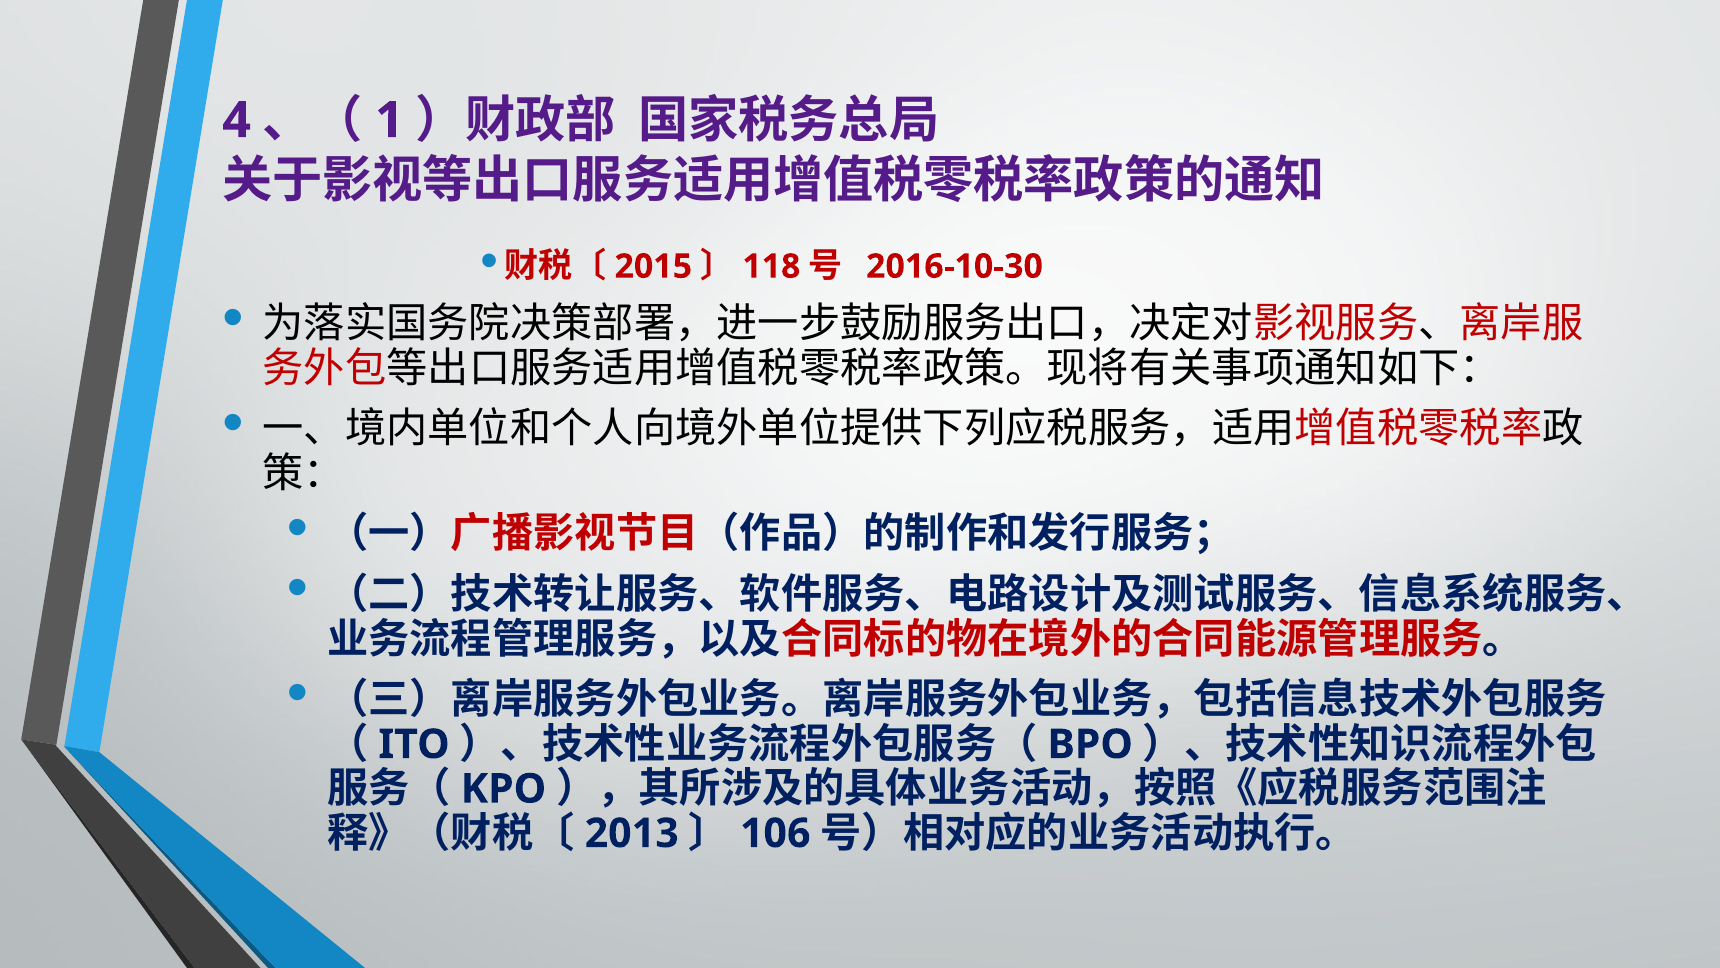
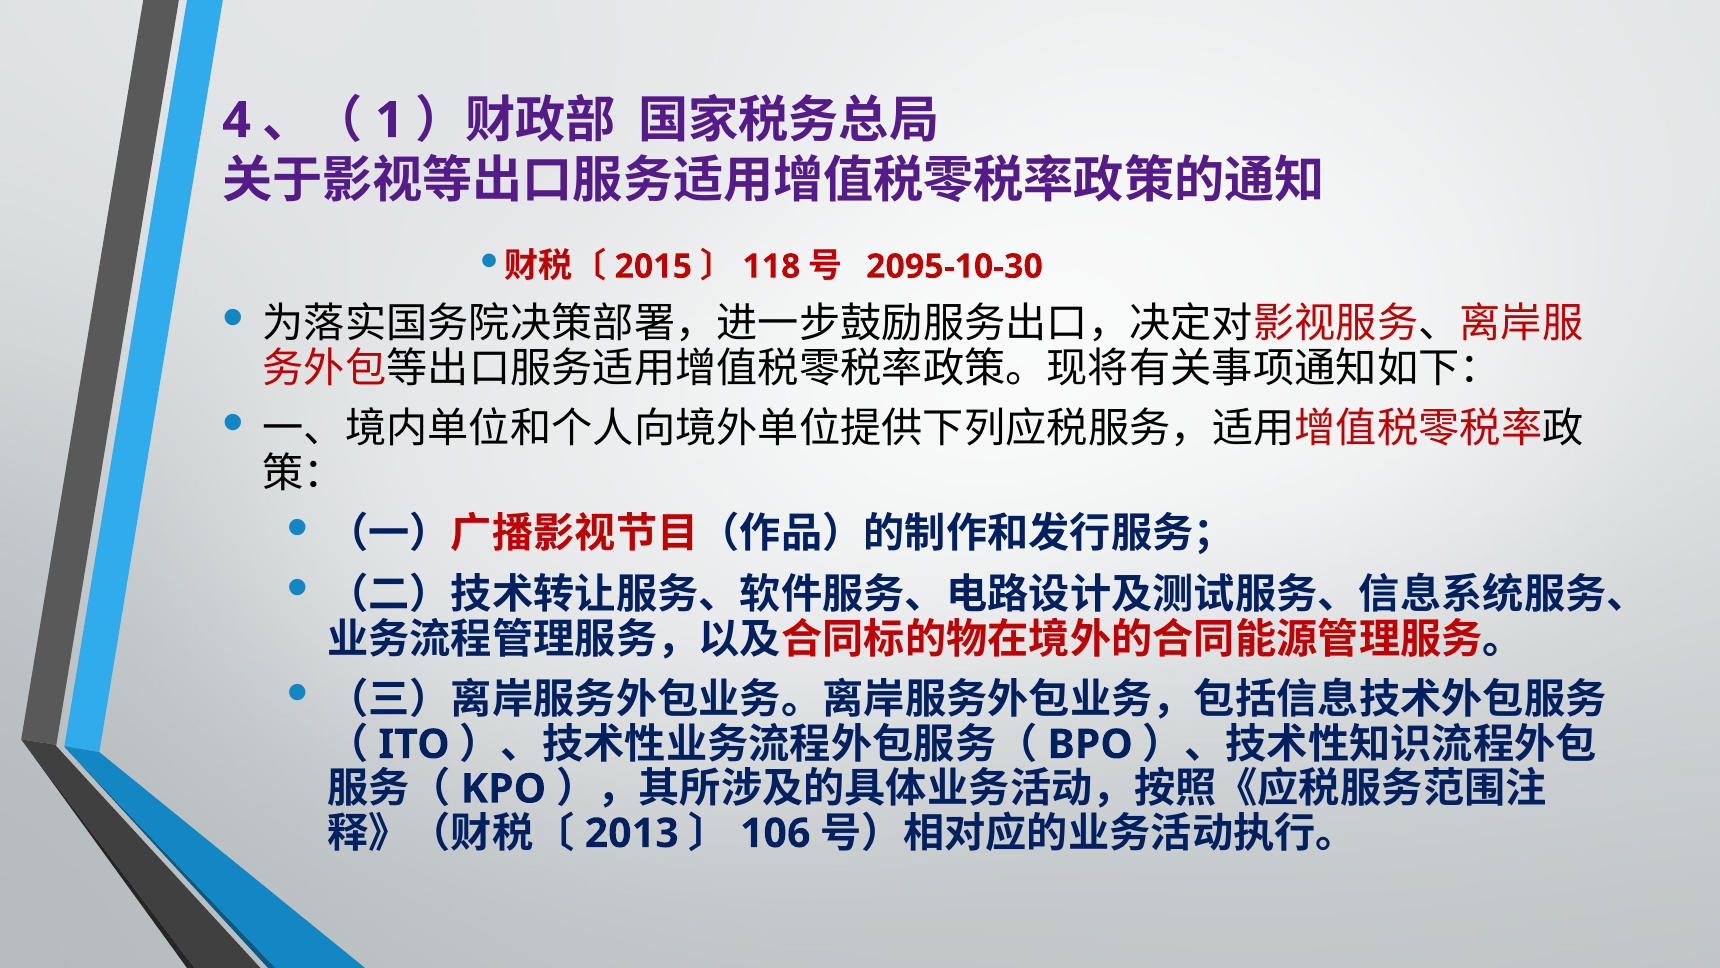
2016-10-30: 2016-10-30 -> 2095-10-30 (954, 266)
